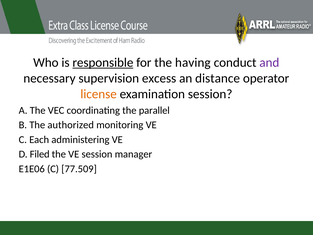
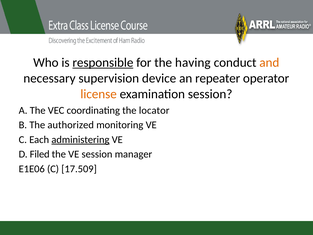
and colour: purple -> orange (269, 63)
excess: excess -> device (159, 78)
distance: distance -> repeater (218, 78)
parallel: parallel -> locator (154, 110)
administering underline: none -> present (80, 139)
77.509: 77.509 -> 17.509 (79, 169)
